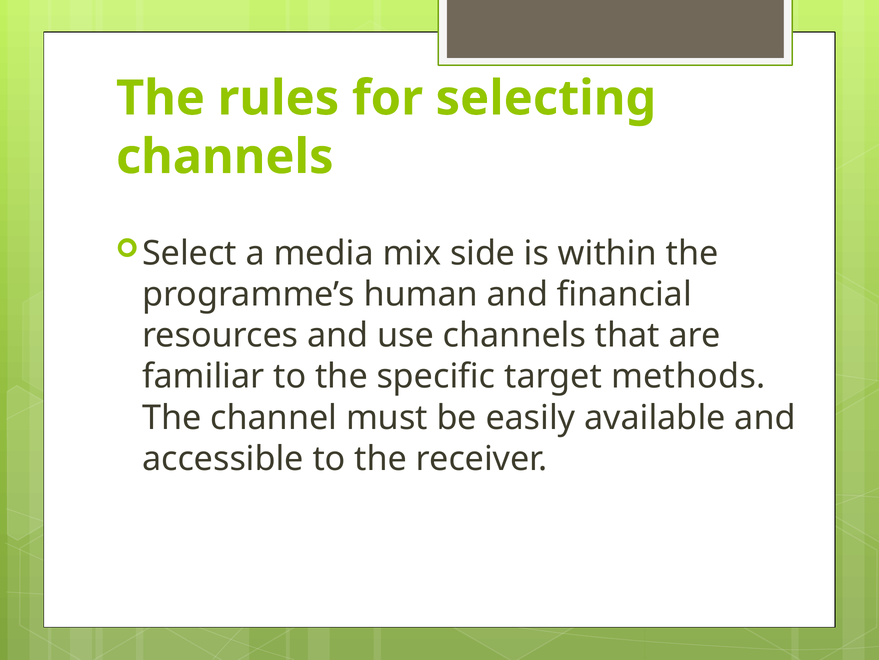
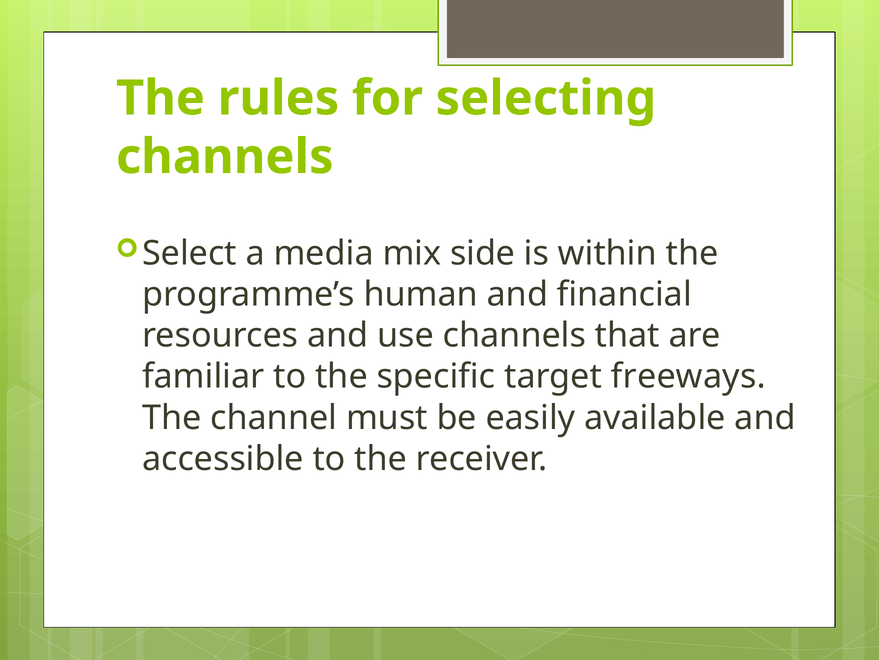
methods: methods -> freeways (688, 376)
